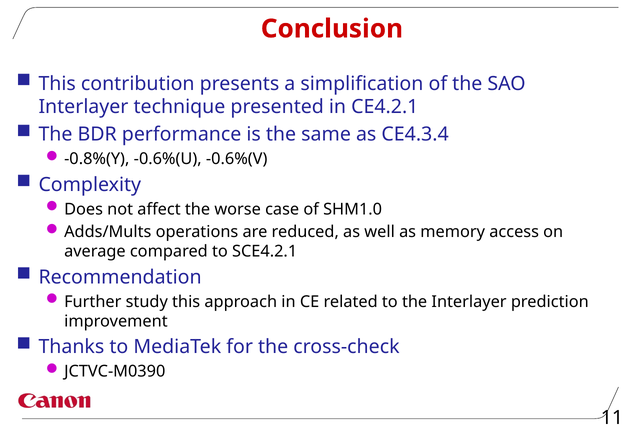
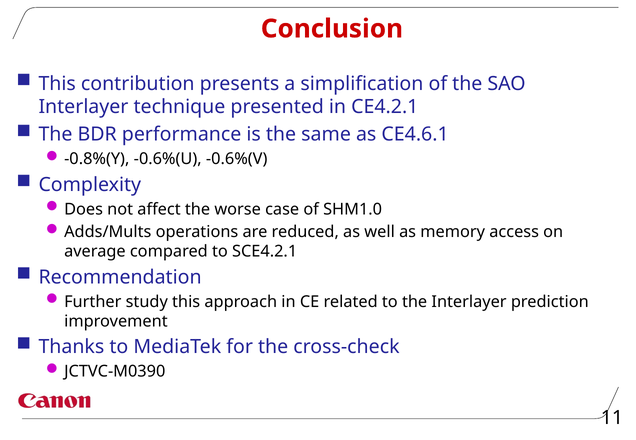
CE4.3.4: CE4.3.4 -> CE4.6.1 (415, 135)
